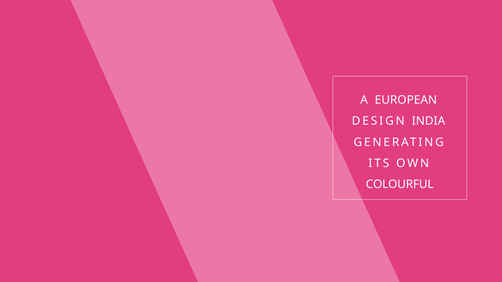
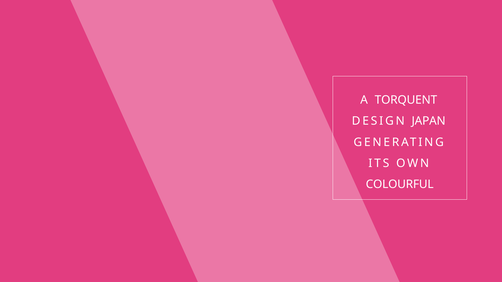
EUROPEAN: EUROPEAN -> TORQUENT (406, 100)
INDIA: INDIA -> JAPAN (429, 121)
